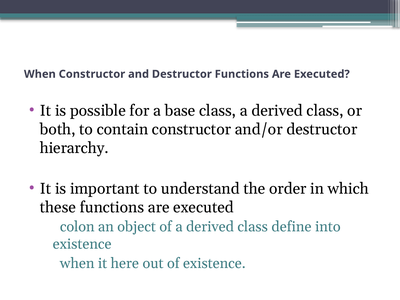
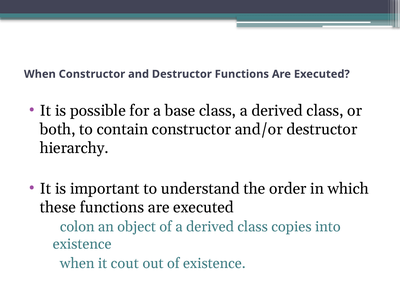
define: define -> copies (291, 227)
here: here -> cout (125, 263)
